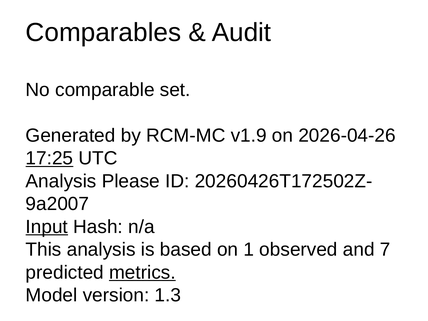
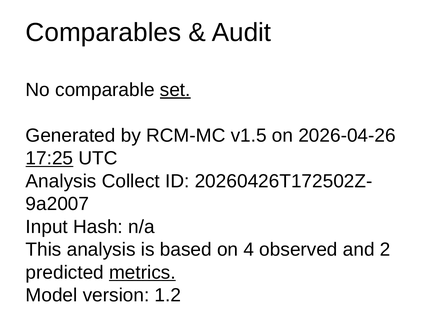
set underline: none -> present (175, 90)
v1.9: v1.9 -> v1.5 (249, 135)
Please: Please -> Collect (131, 181)
Input underline: present -> none (47, 227)
1: 1 -> 4 (249, 250)
7: 7 -> 2 (385, 250)
1.3: 1.3 -> 1.2 (168, 295)
